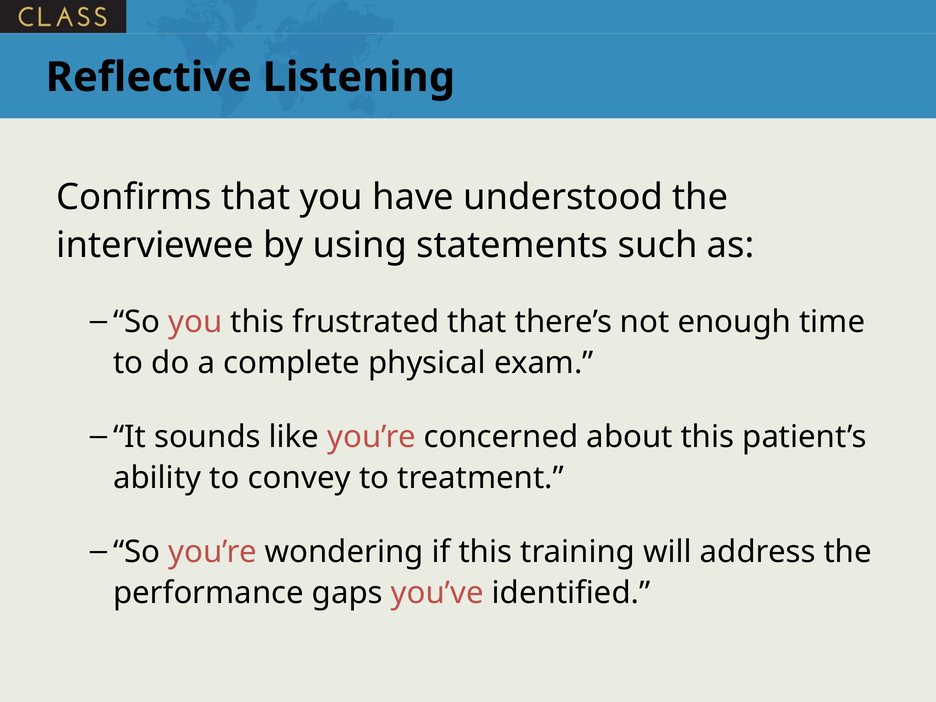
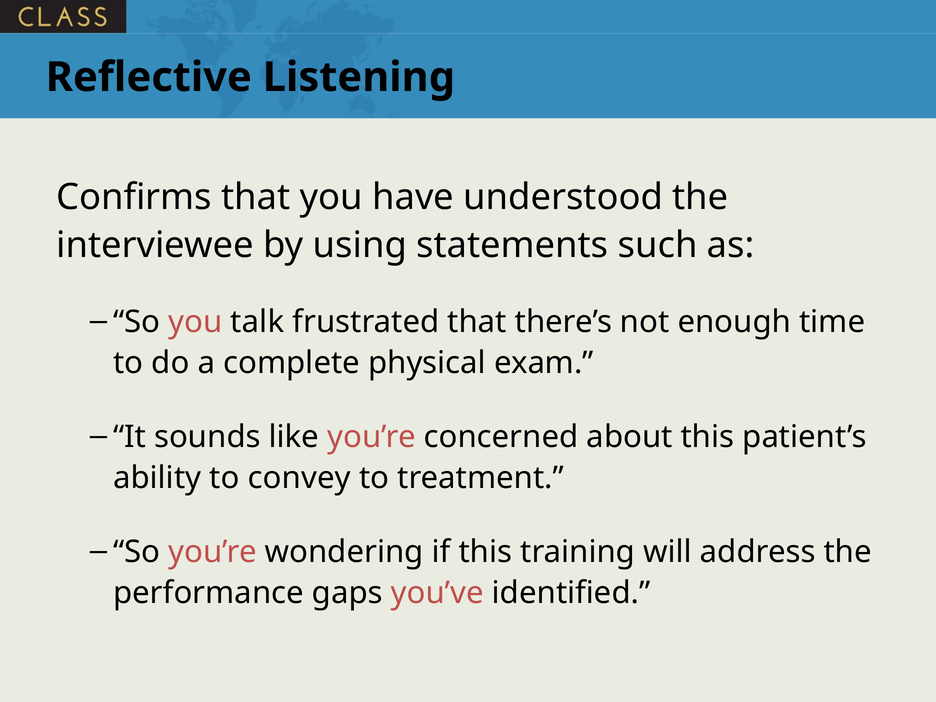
you this: this -> talk (257, 322)
